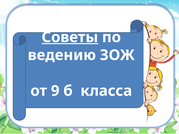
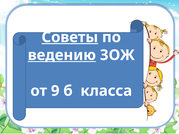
ведению underline: none -> present (62, 55)
